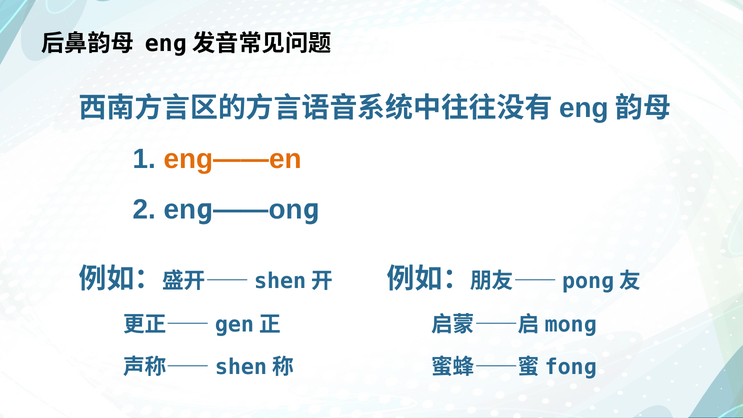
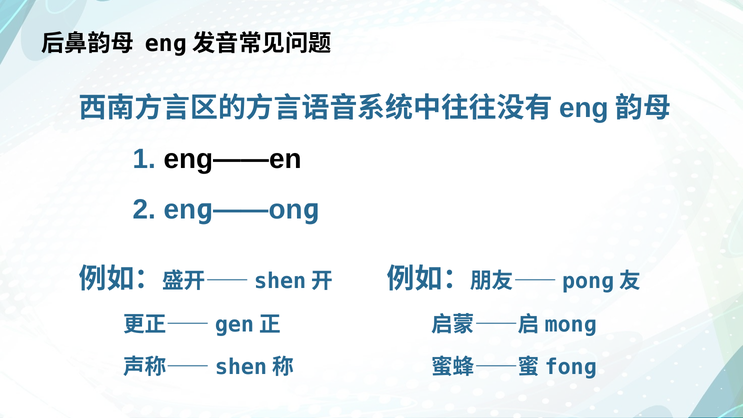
eng——en colour: orange -> black (233, 159)
